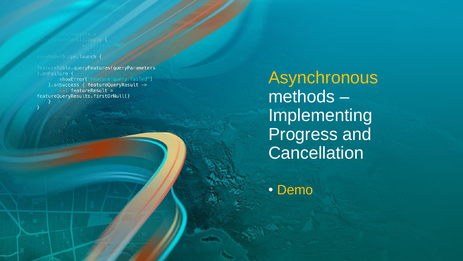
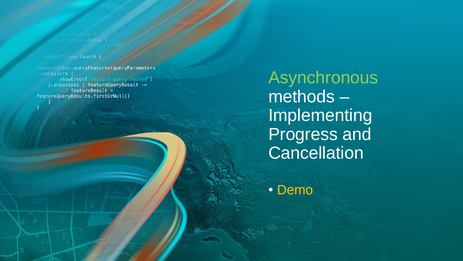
Asynchronous colour: yellow -> light green (323, 78)
